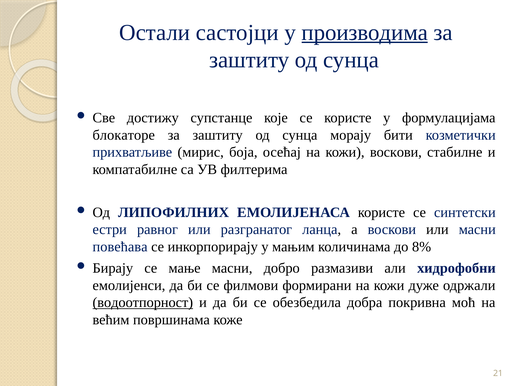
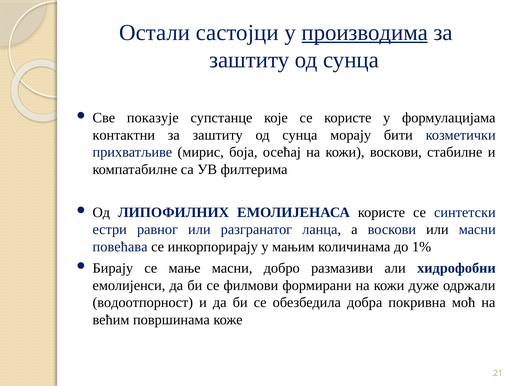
достижу: достижу -> показује (153, 118)
блокаторе: блокаторе -> контактни (124, 135)
8%: 8% -> 1% (422, 247)
водоотпорност underline: present -> none (143, 303)
